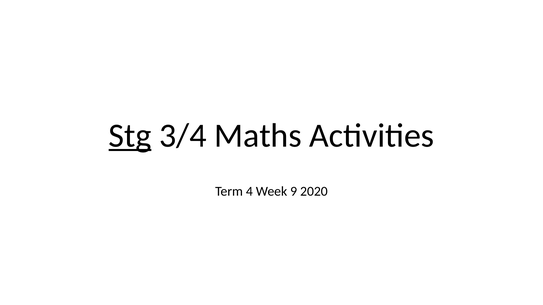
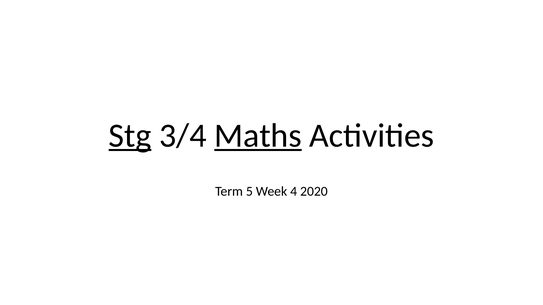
Maths underline: none -> present (258, 136)
4: 4 -> 5 (249, 192)
9: 9 -> 4 (294, 192)
